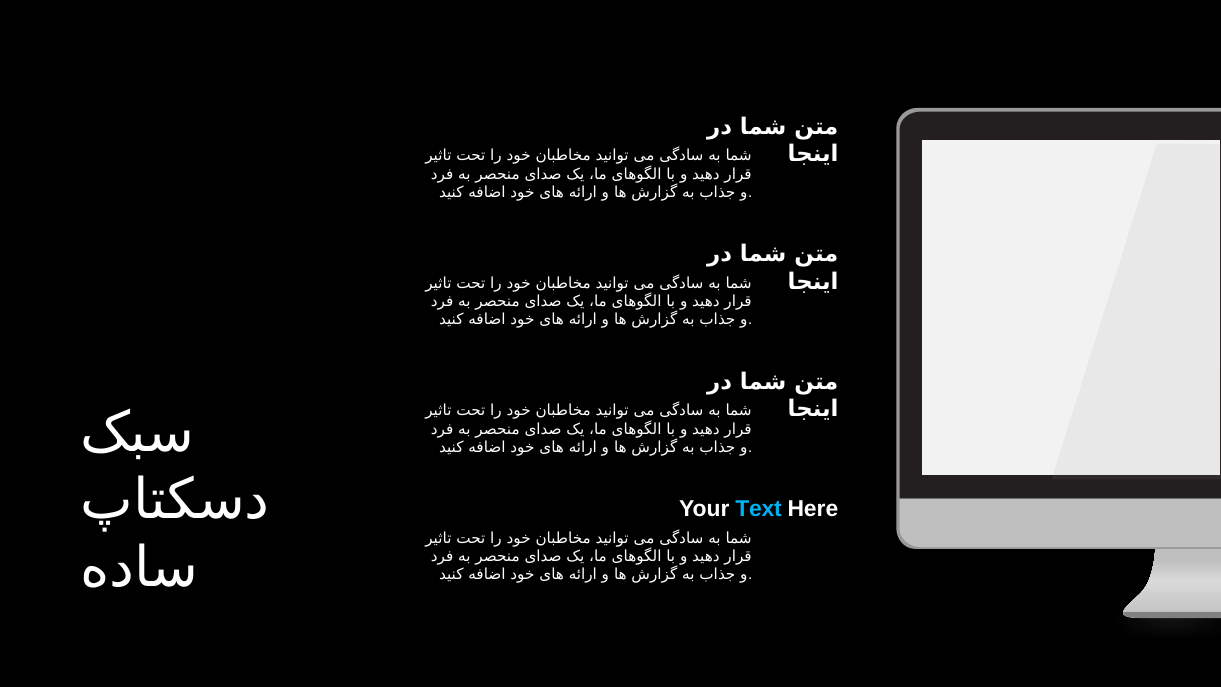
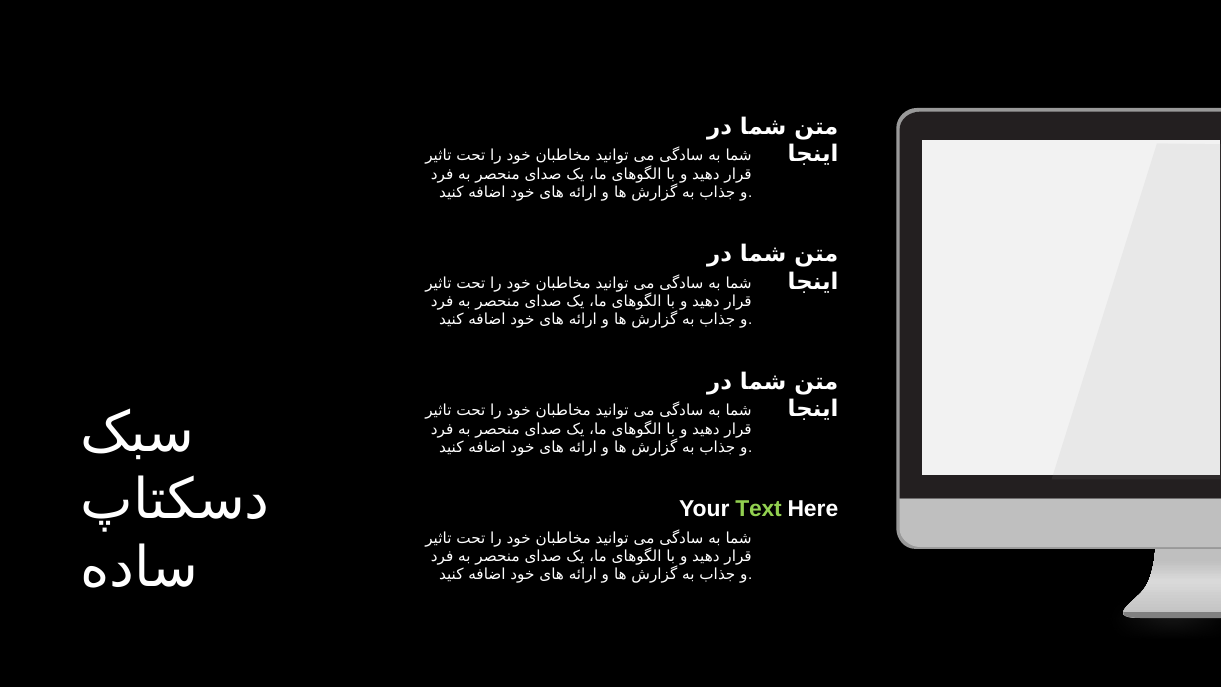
Text colour: light blue -> light green (759, 509)
